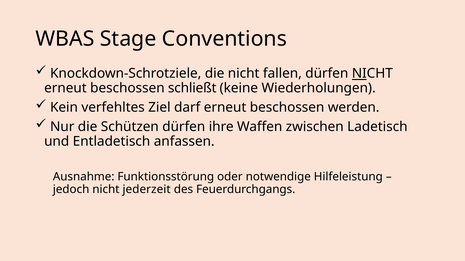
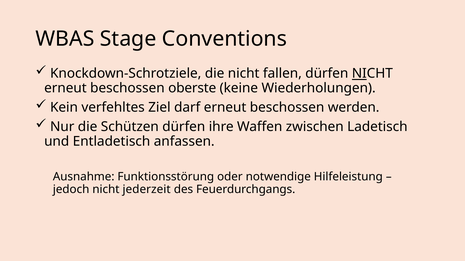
schließt: schließt -> oberste (192, 88)
